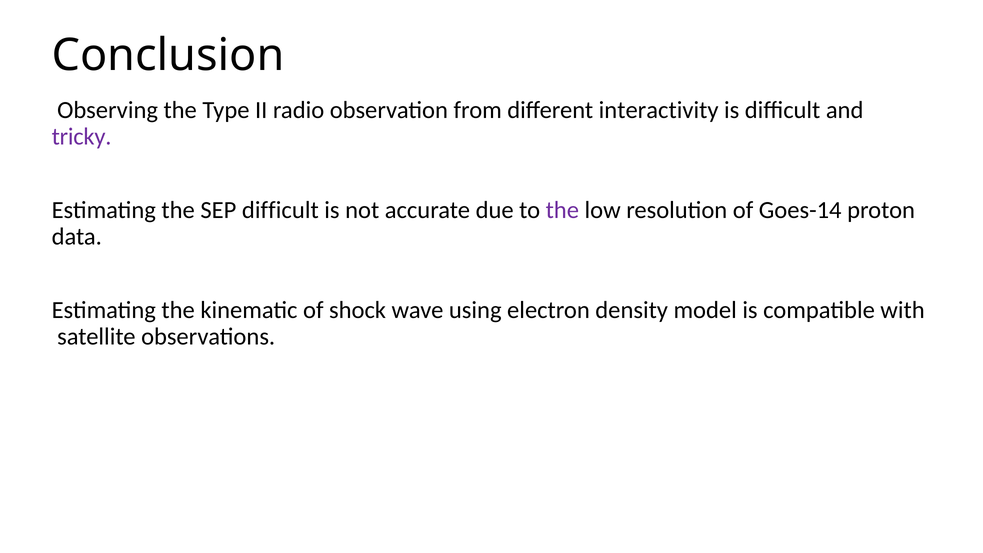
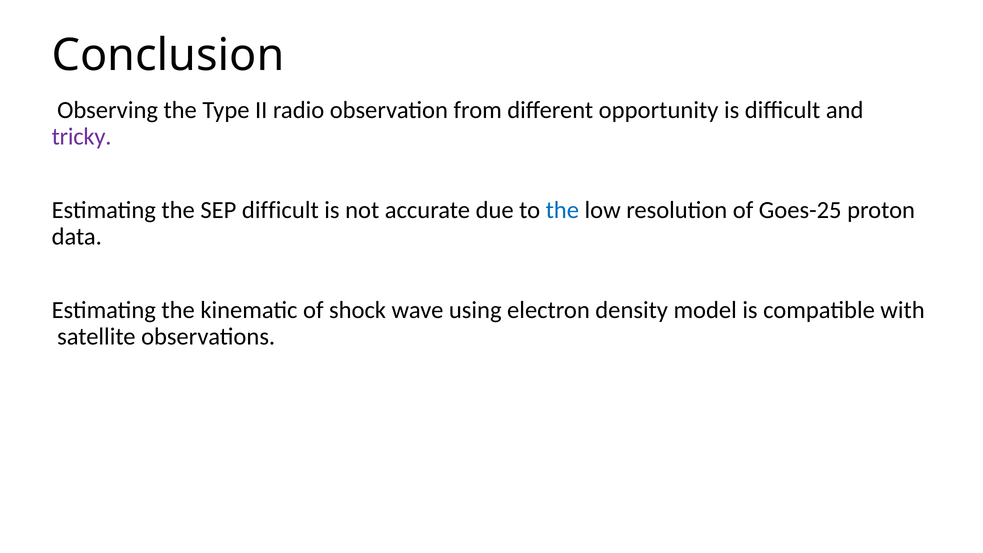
interactivity: interactivity -> opportunity (659, 110)
the colour: purple -> blue (562, 210)
Goes-14: Goes-14 -> Goes-25 (800, 210)
